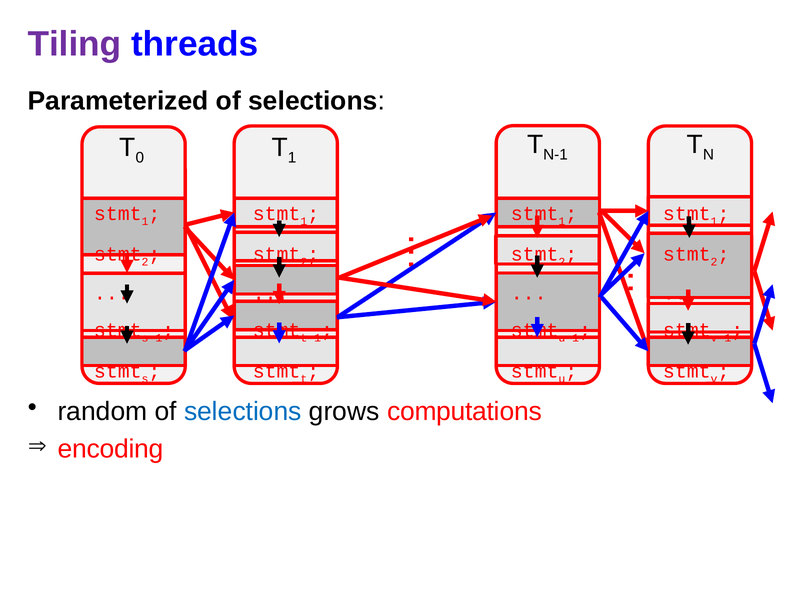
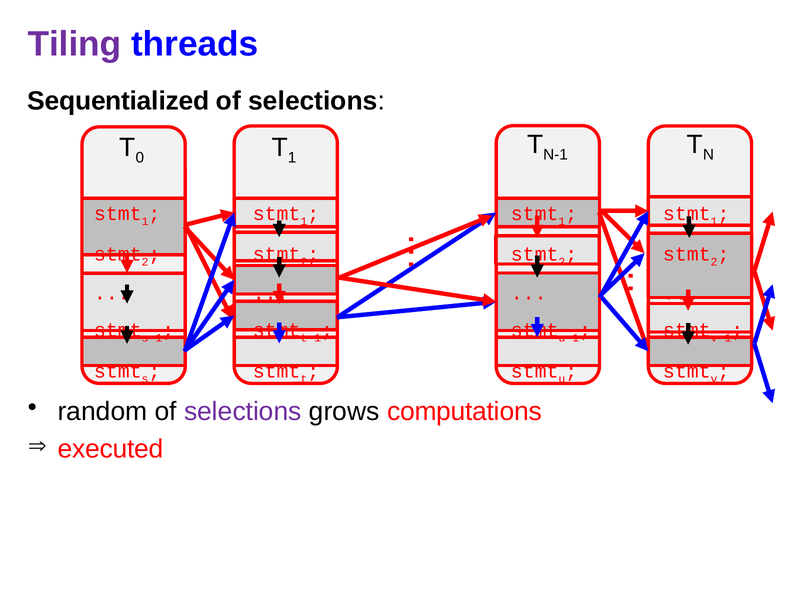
Parameterized: Parameterized -> Sequentialized (118, 101)
selections colour: blue -> purple (243, 412)
encoding: encoding -> executed (111, 450)
